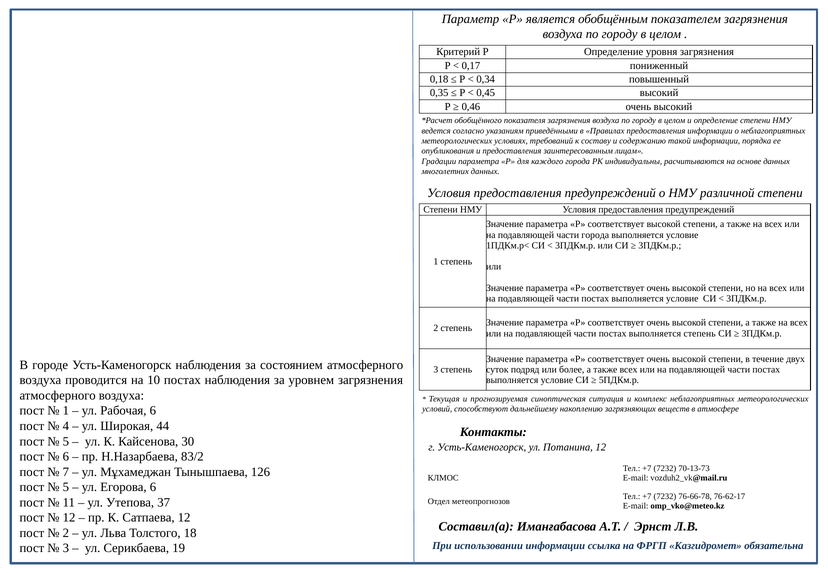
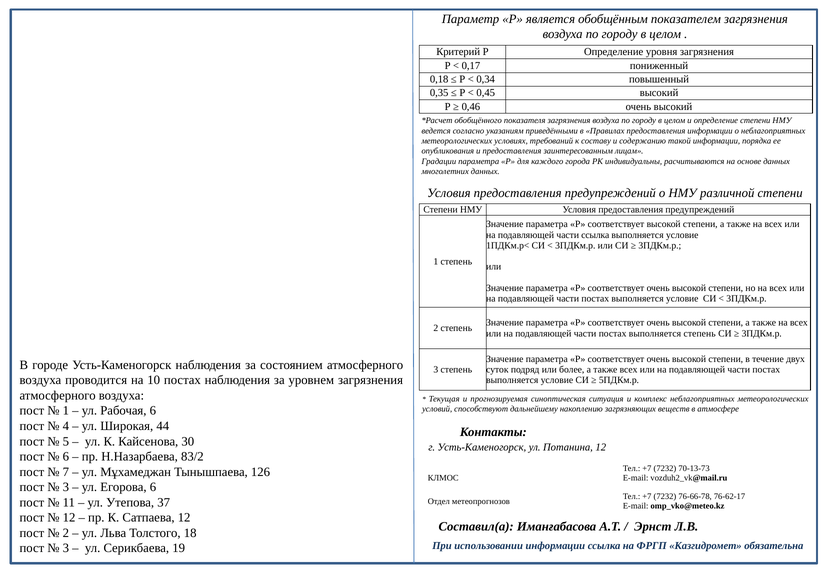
части города: города -> ссылка (595, 235)
5: 5 -> 3 (66, 487)
